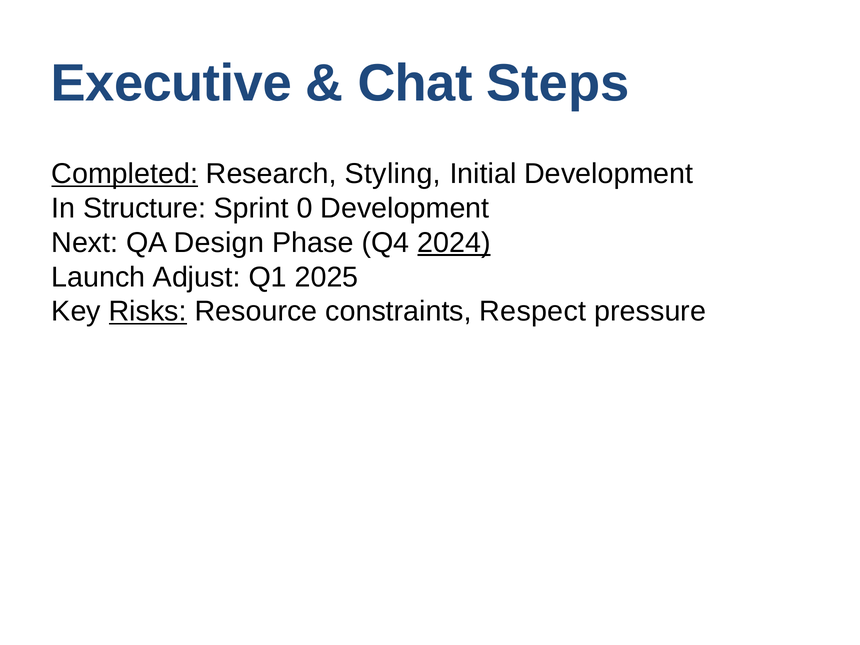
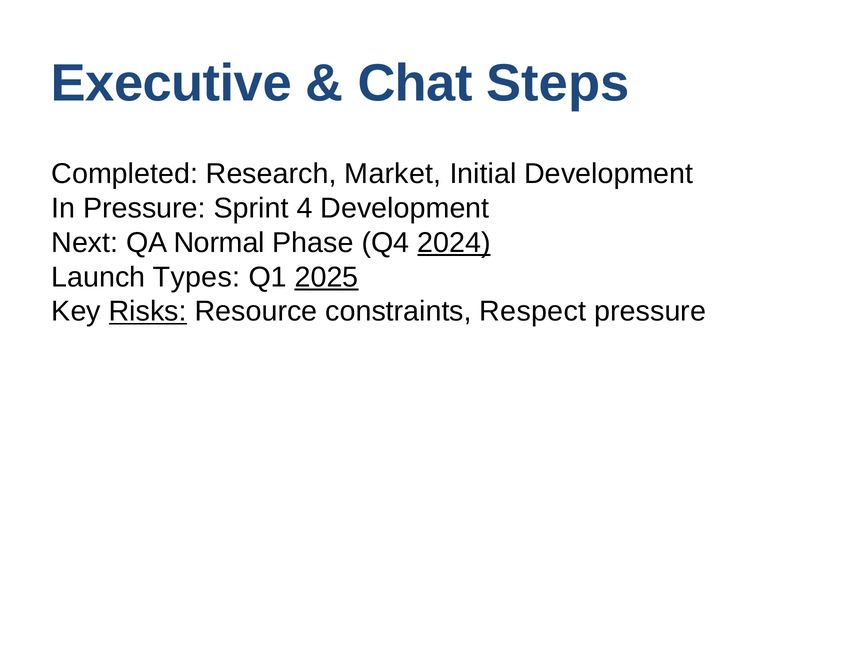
Completed underline: present -> none (125, 174)
Styling: Styling -> Market (393, 174)
In Structure: Structure -> Pressure (145, 208)
0: 0 -> 4 (305, 208)
Design: Design -> Normal (219, 243)
Adjust: Adjust -> Types (197, 277)
2025 underline: none -> present (327, 277)
